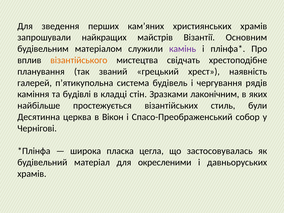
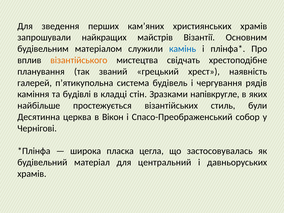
камінь colour: purple -> blue (183, 49)
лаконічним: лаконічним -> напівкругле (215, 94)
окресленими: окресленими -> центральний (165, 162)
